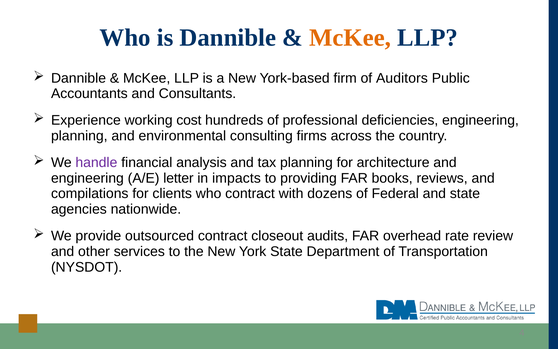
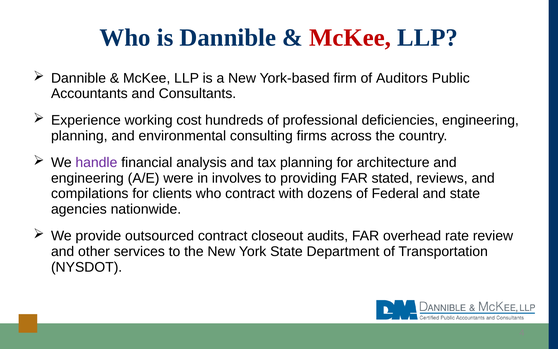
McKee colour: orange -> red (350, 38)
letter: letter -> were (178, 178)
impacts: impacts -> involves (237, 178)
books: books -> stated (392, 178)
